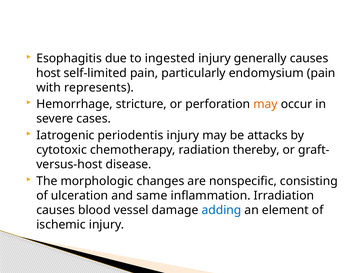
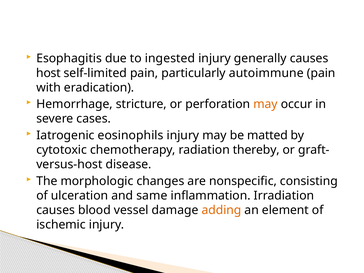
endomysium: endomysium -> autoimmune (266, 73)
represents: represents -> eradication (99, 88)
periodentis: periodentis -> eosinophils (131, 135)
attacks: attacks -> matted (267, 135)
adding colour: blue -> orange (221, 210)
